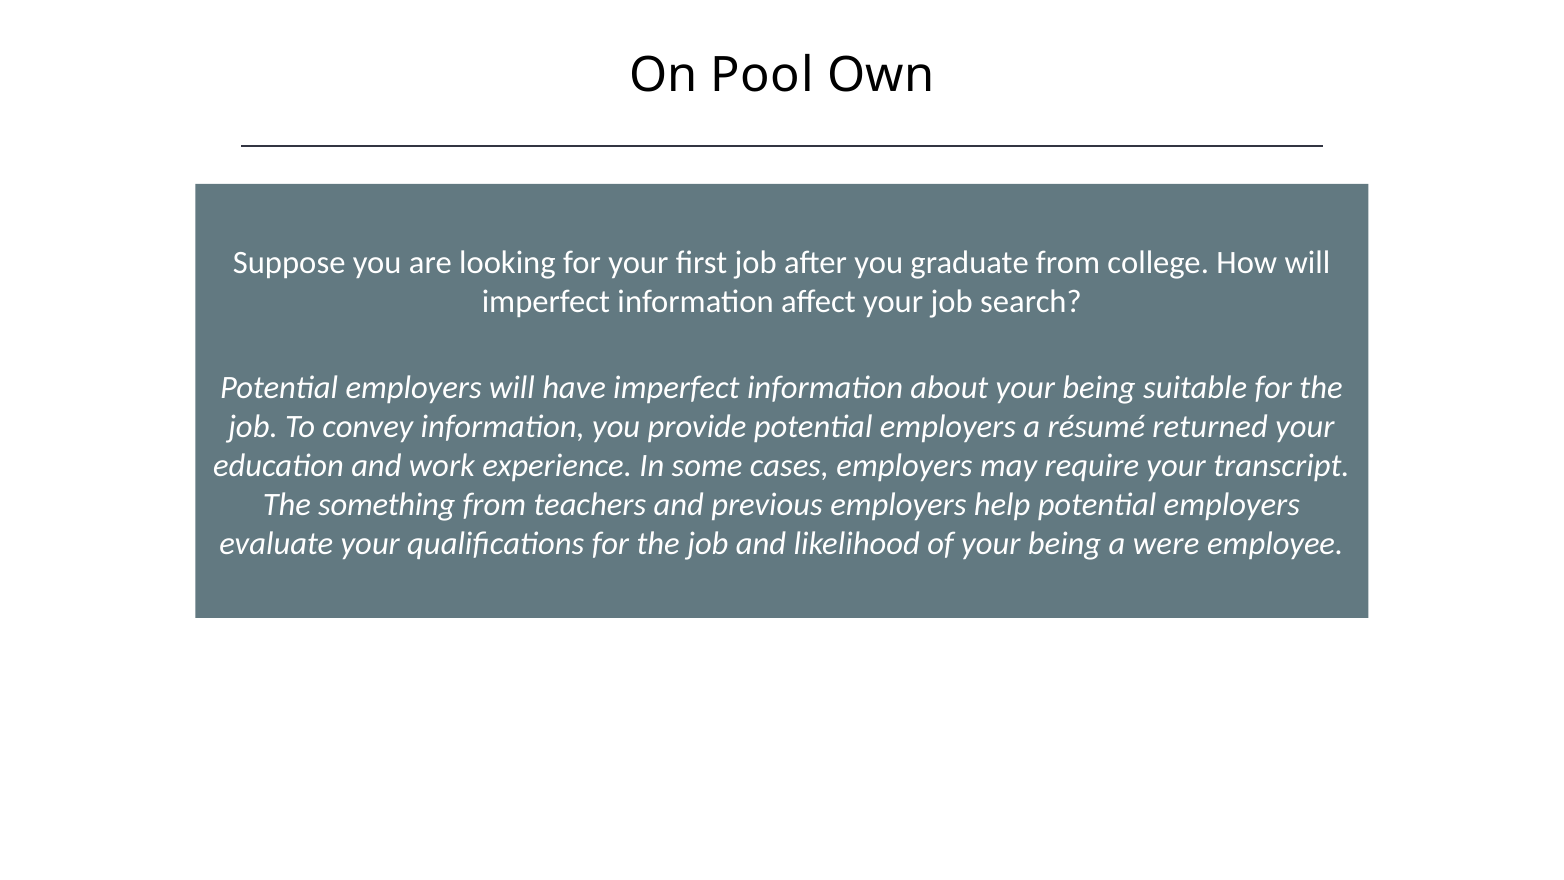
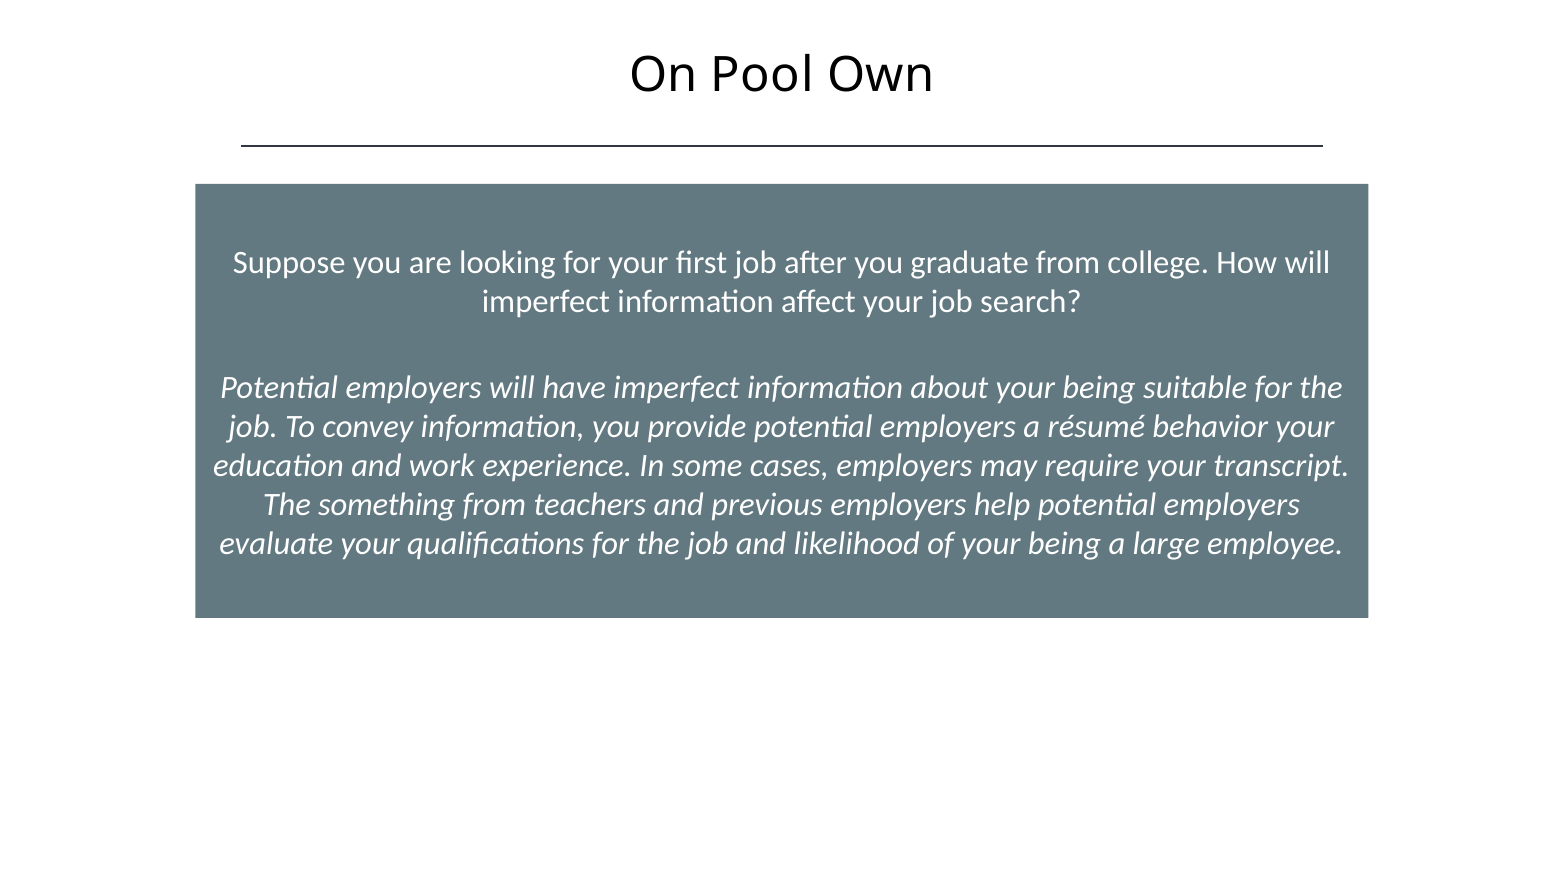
returned: returned -> behavior (1210, 427)
were: were -> large (1166, 544)
